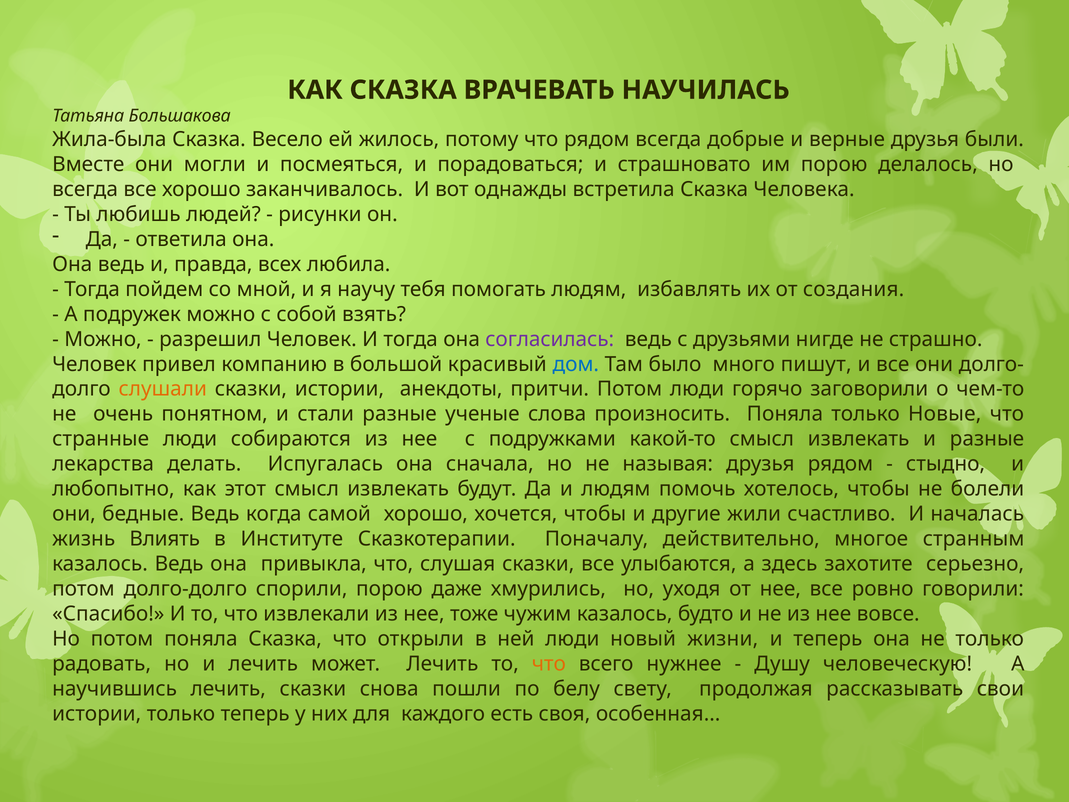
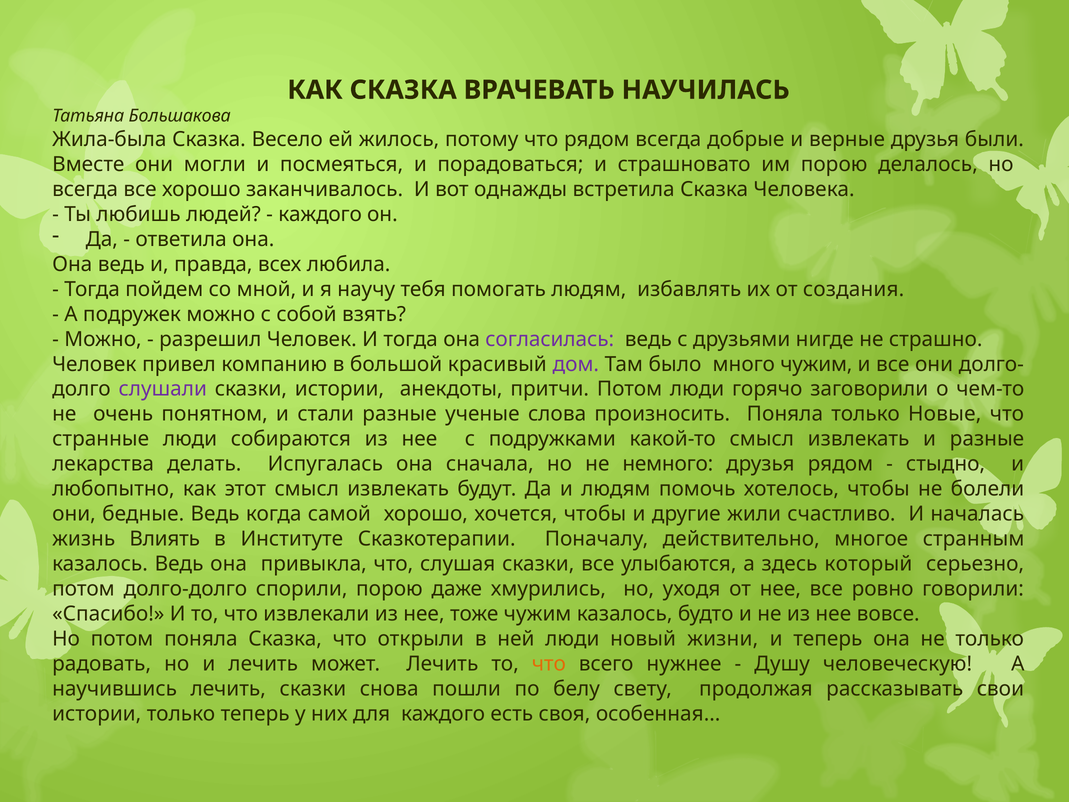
рисунки: рисунки -> каждого (320, 214)
дом colour: blue -> purple (576, 364)
много пишут: пишут -> чужим (816, 364)
слушали colour: orange -> purple (163, 389)
называя: называя -> немного (668, 464)
захотите: захотите -> который (868, 564)
